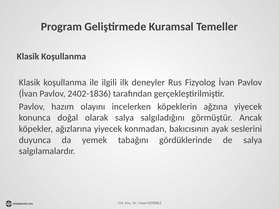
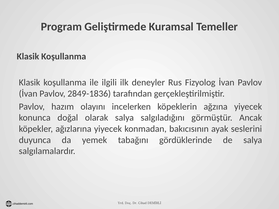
2402-1836: 2402-1836 -> 2849-1836 (89, 94)
